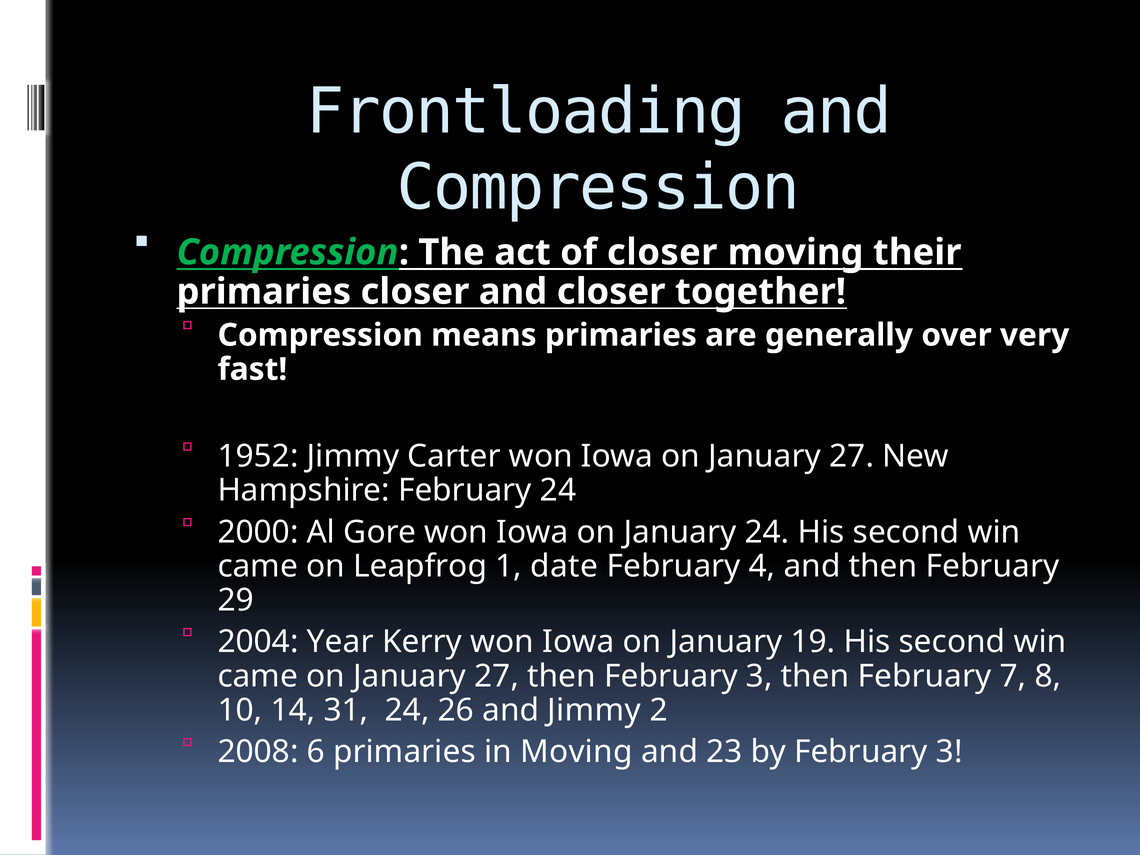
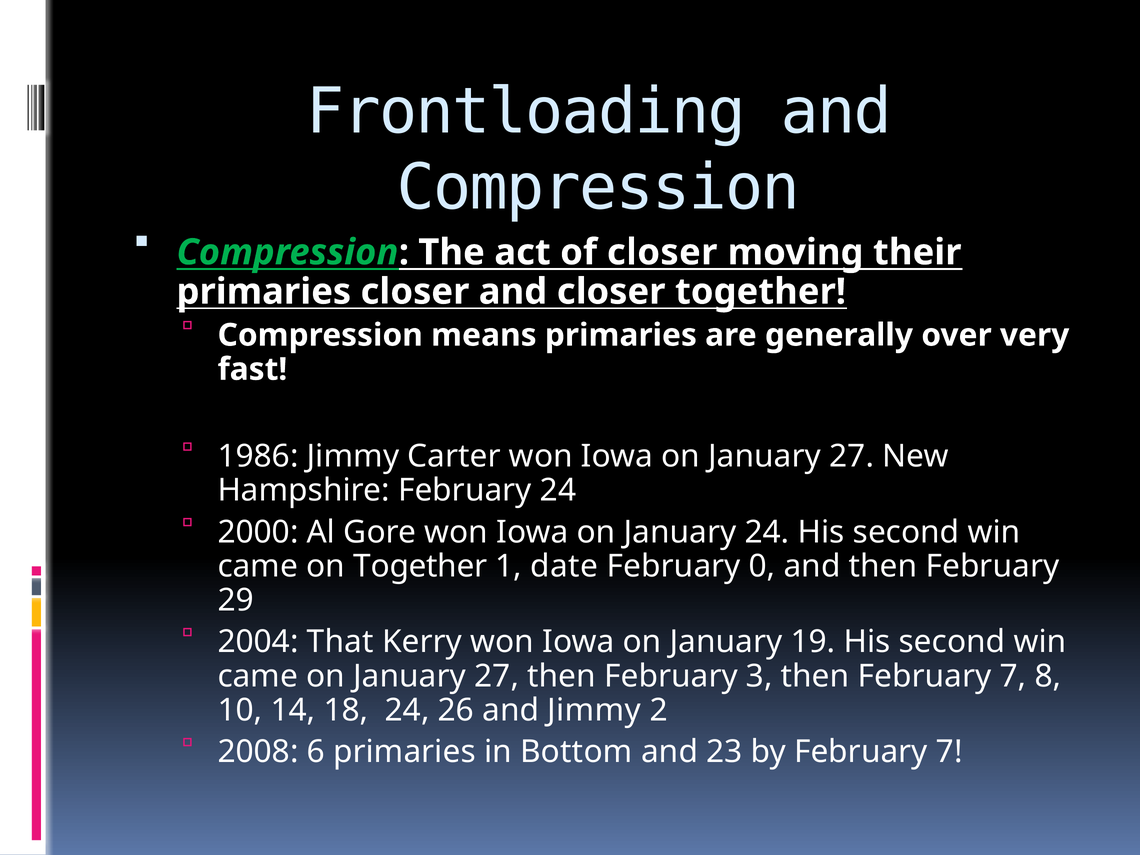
1952: 1952 -> 1986 (258, 456)
on Leapfrog: Leapfrog -> Together (420, 566)
4: 4 -> 0 (762, 566)
Year: Year -> That (340, 642)
31: 31 -> 18 (346, 710)
in Moving: Moving -> Bottom (576, 752)
by February 3: 3 -> 7 (949, 752)
